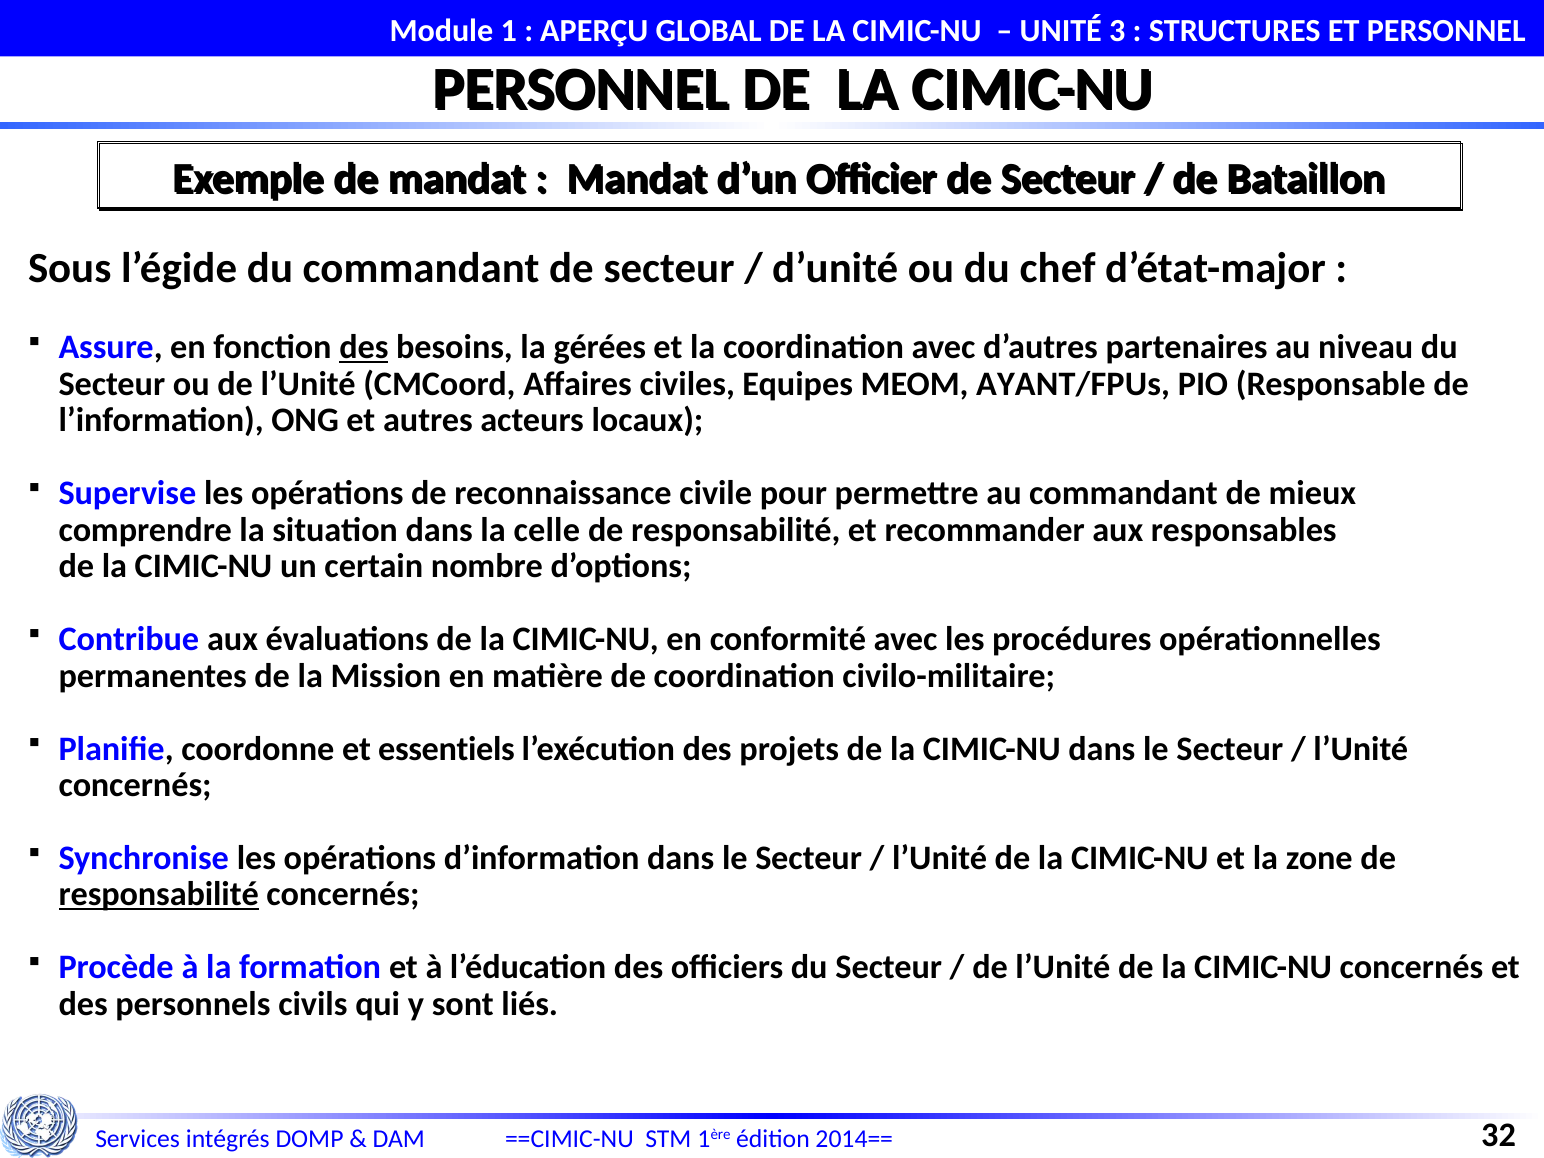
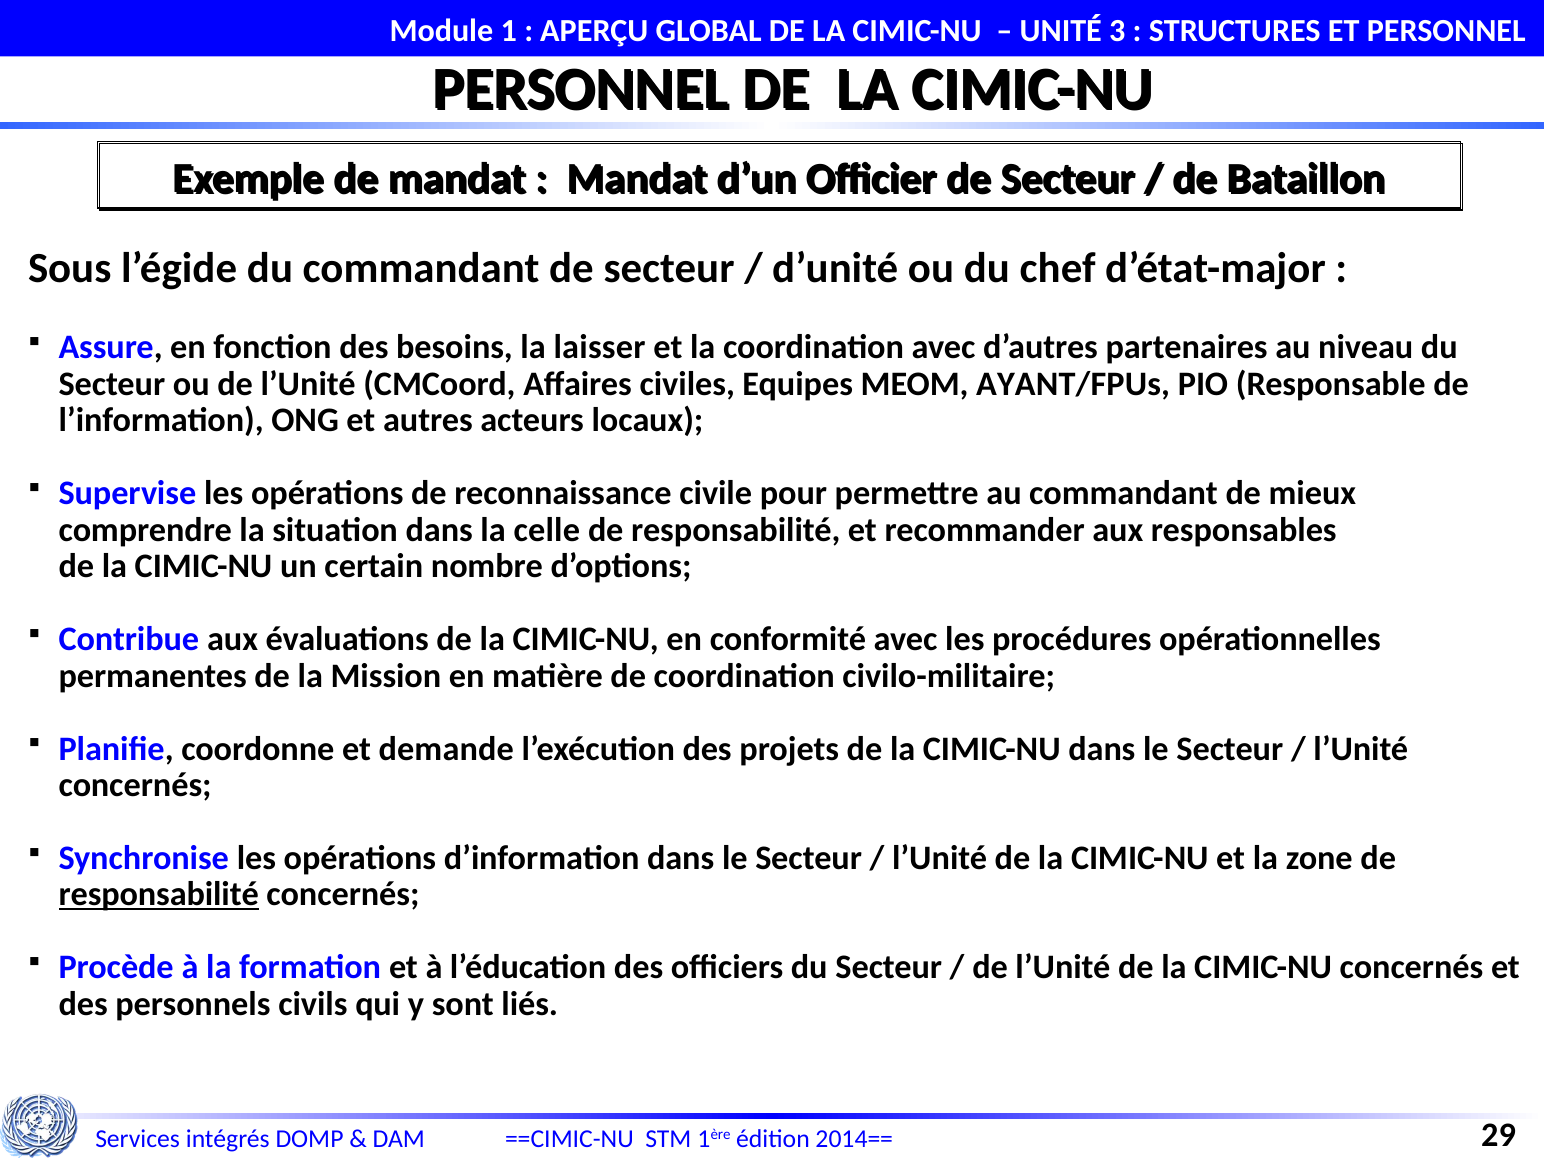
des underline: present -> none (364, 348)
gérées: gérées -> laisser (600, 348)
essentiels: essentiels -> demande (446, 749)
32: 32 -> 29 (1499, 1135)
